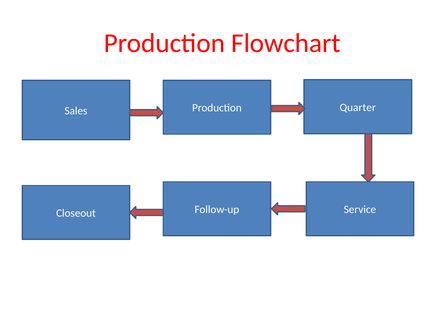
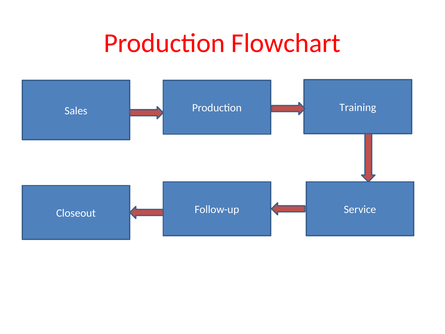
Quarter: Quarter -> Training (358, 107)
